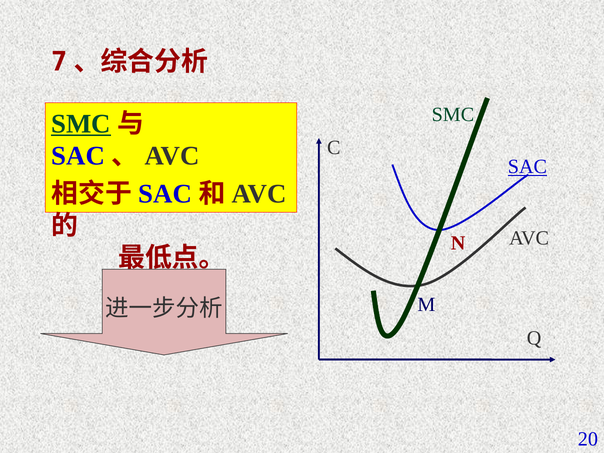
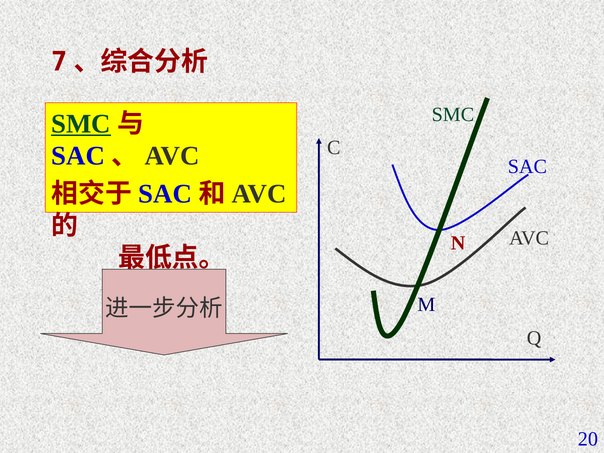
SAC underline: present -> none (527, 167)
